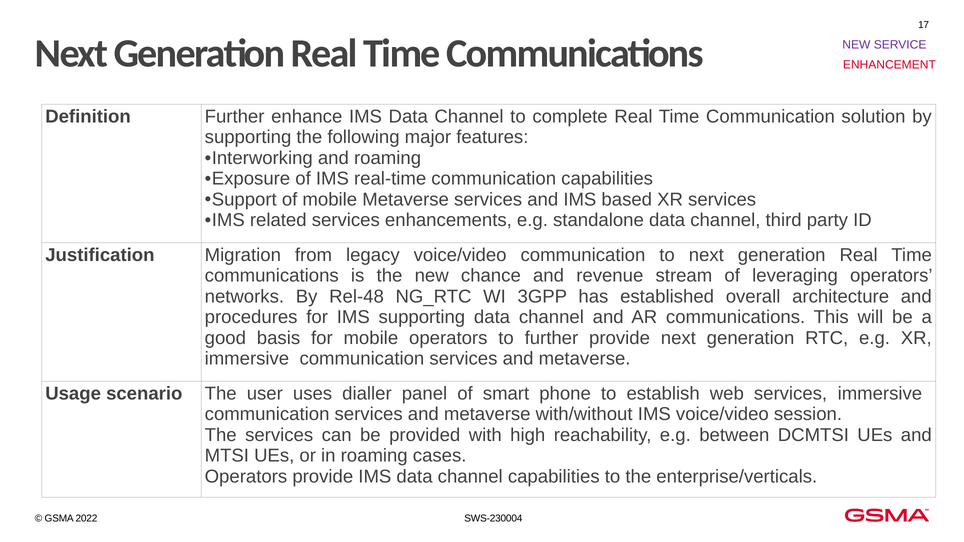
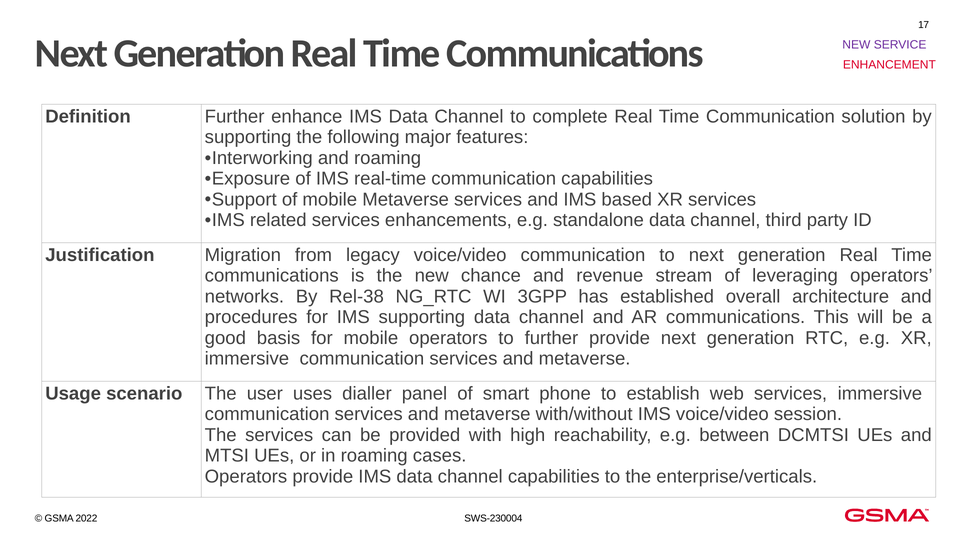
Rel-48: Rel-48 -> Rel-38 (357, 297)
